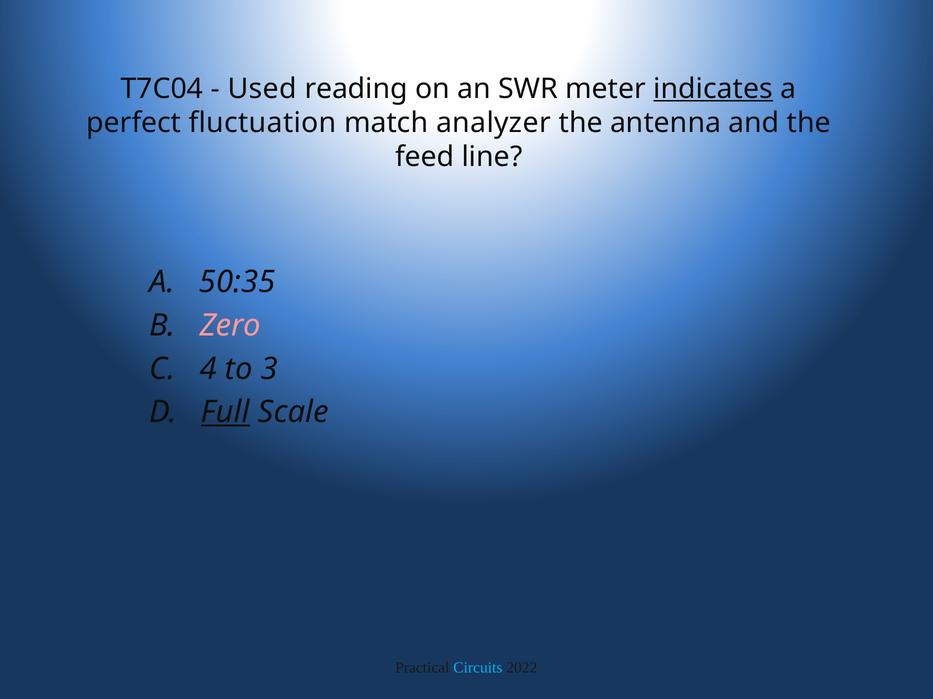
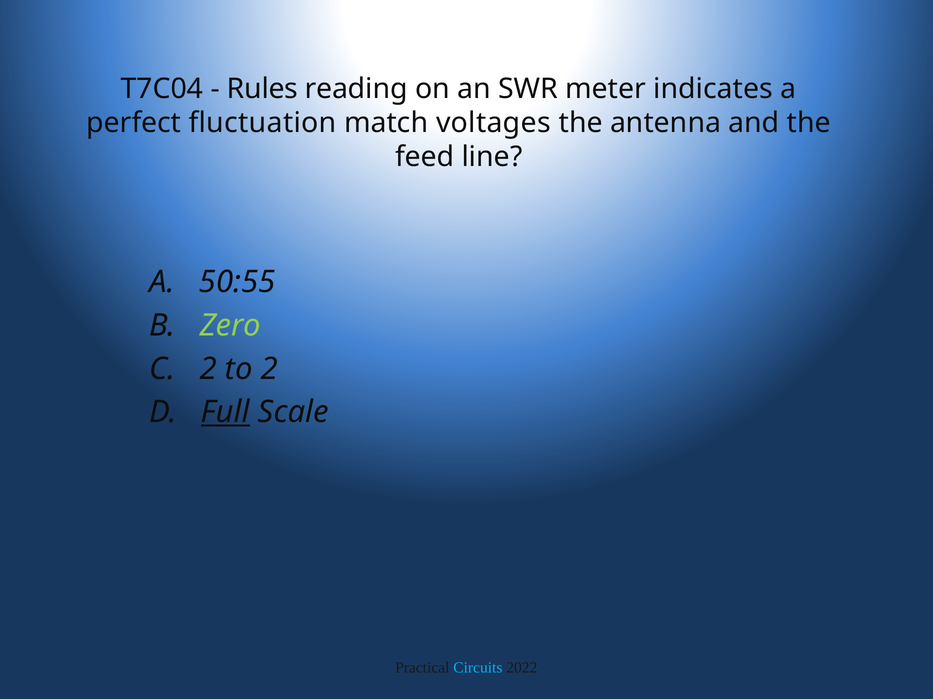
Used: Used -> Rules (262, 89)
indicates underline: present -> none (713, 89)
analyzer: analyzer -> voltages (493, 123)
50:35: 50:35 -> 50:55 (237, 282)
Zero colour: pink -> light green (230, 326)
C 4: 4 -> 2 (208, 369)
to 3: 3 -> 2 (269, 369)
